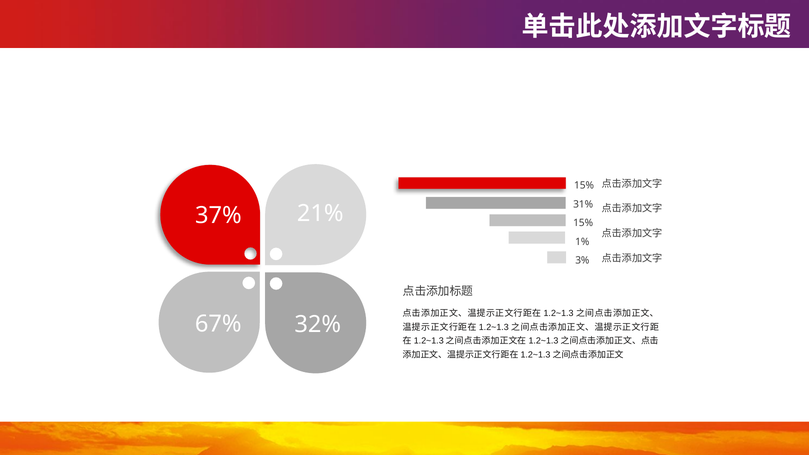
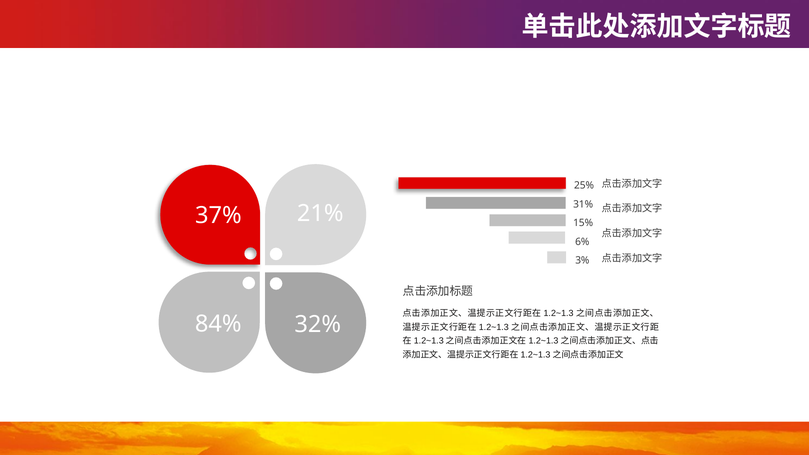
15%: 15% -> 25% (584, 186)
1%: 1% -> 6% (582, 242)
67%: 67% -> 84% (218, 324)
